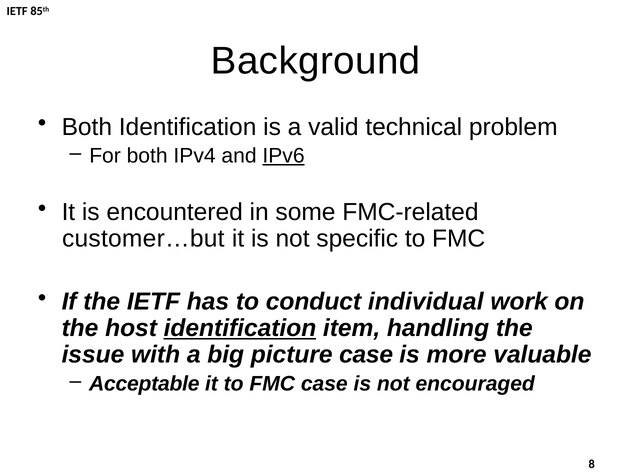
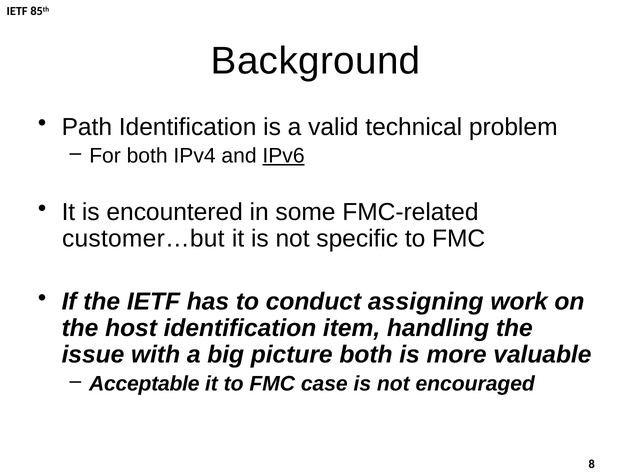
Both: Both -> Path (87, 127)
individual: individual -> assigning (426, 302)
identification underline: present -> none (240, 328)
picture case: case -> both (366, 355)
